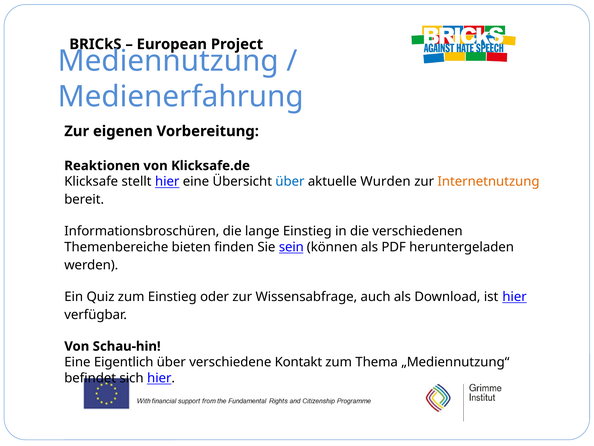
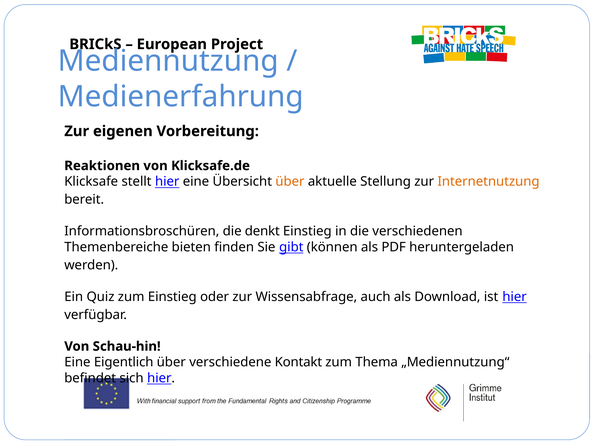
über colour: blue -> orange (290, 181)
Wurden: Wurden -> Stellung (386, 181)
lange: lange -> denkt (262, 231)
sein: sein -> gibt (291, 247)
